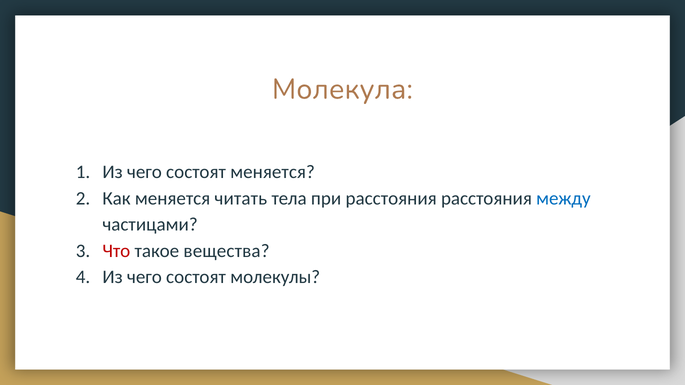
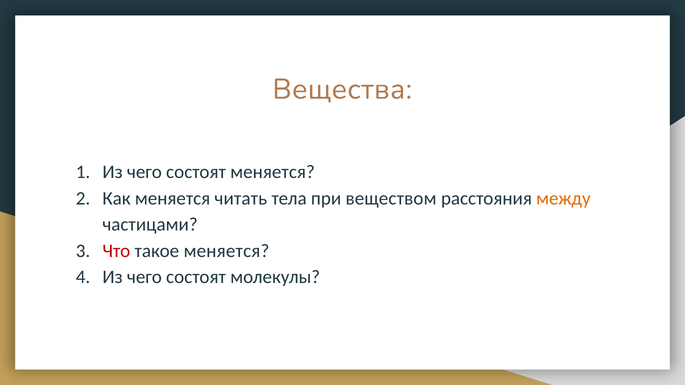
Молекула: Молекула -> Вещества (342, 89)
при расстояния: расстояния -> веществом (391, 198)
между colour: blue -> orange (563, 198)
такое вещества: вещества -> меняется (227, 251)
